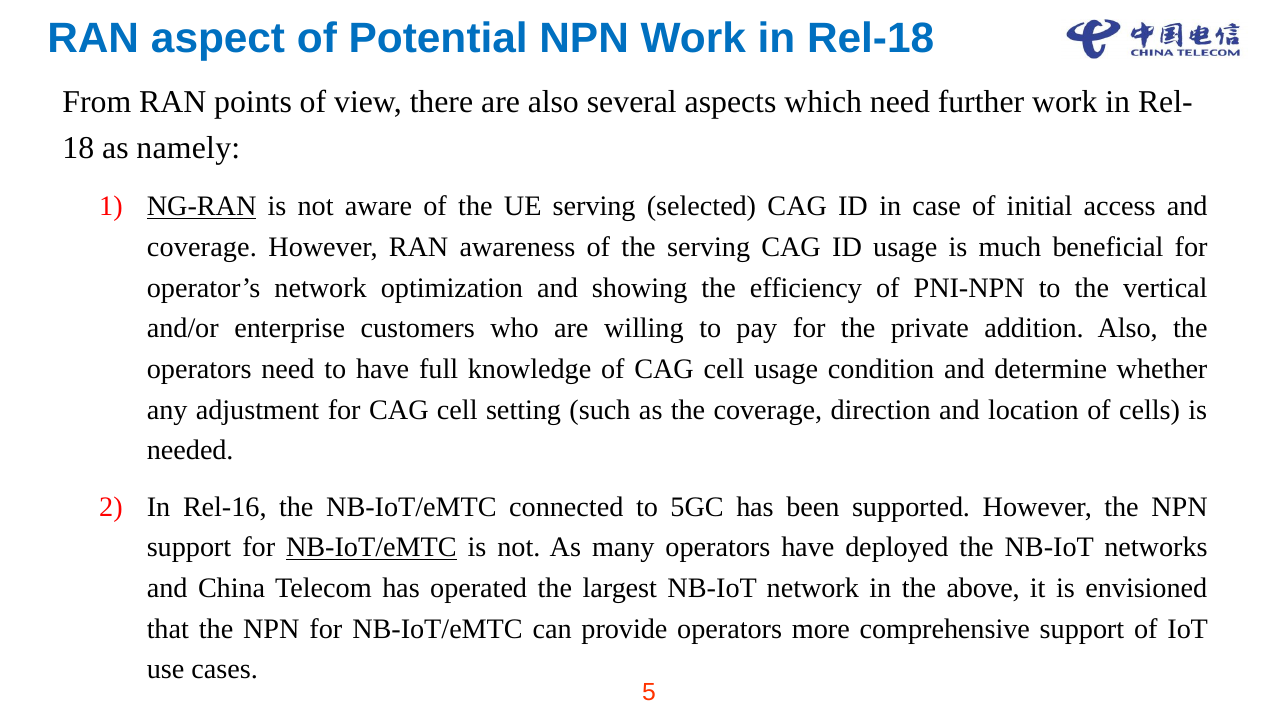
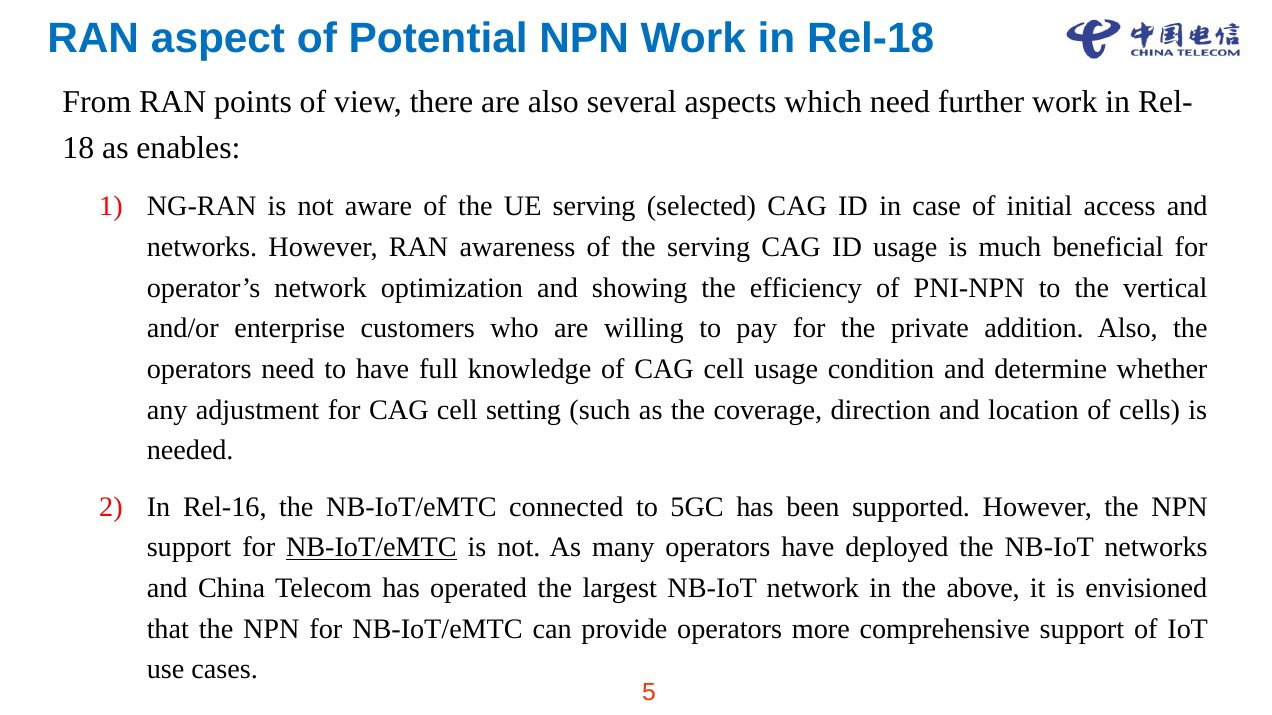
namely: namely -> enables (188, 148)
NG-RAN underline: present -> none (202, 207)
coverage: coverage -> networks (202, 247)
